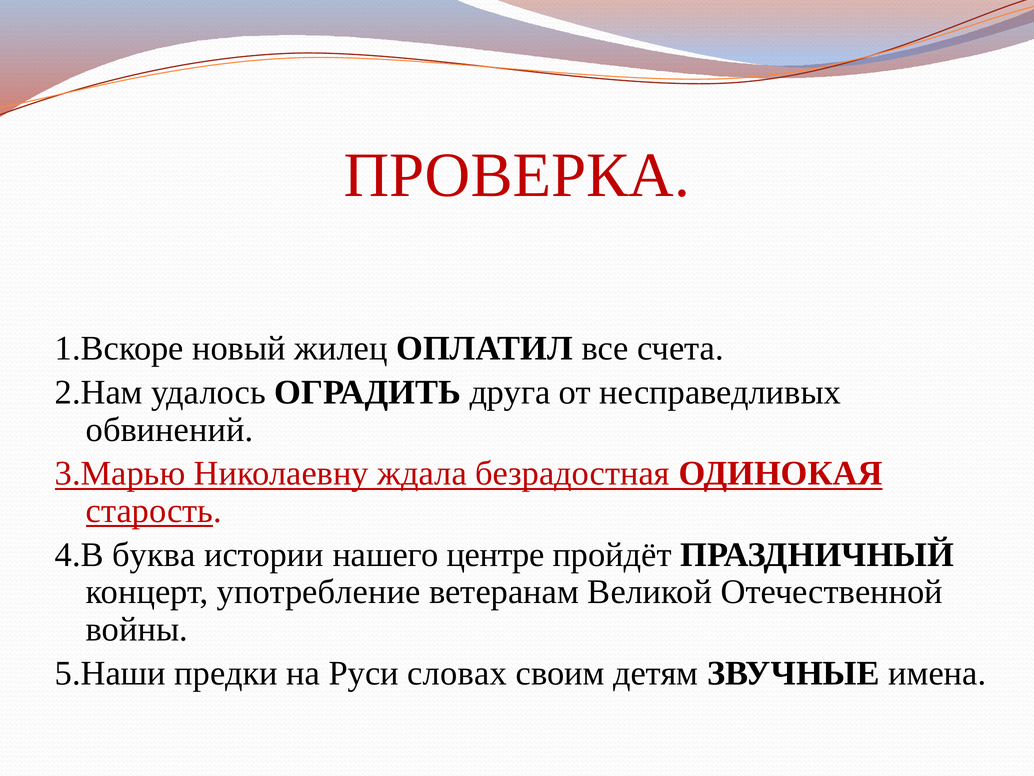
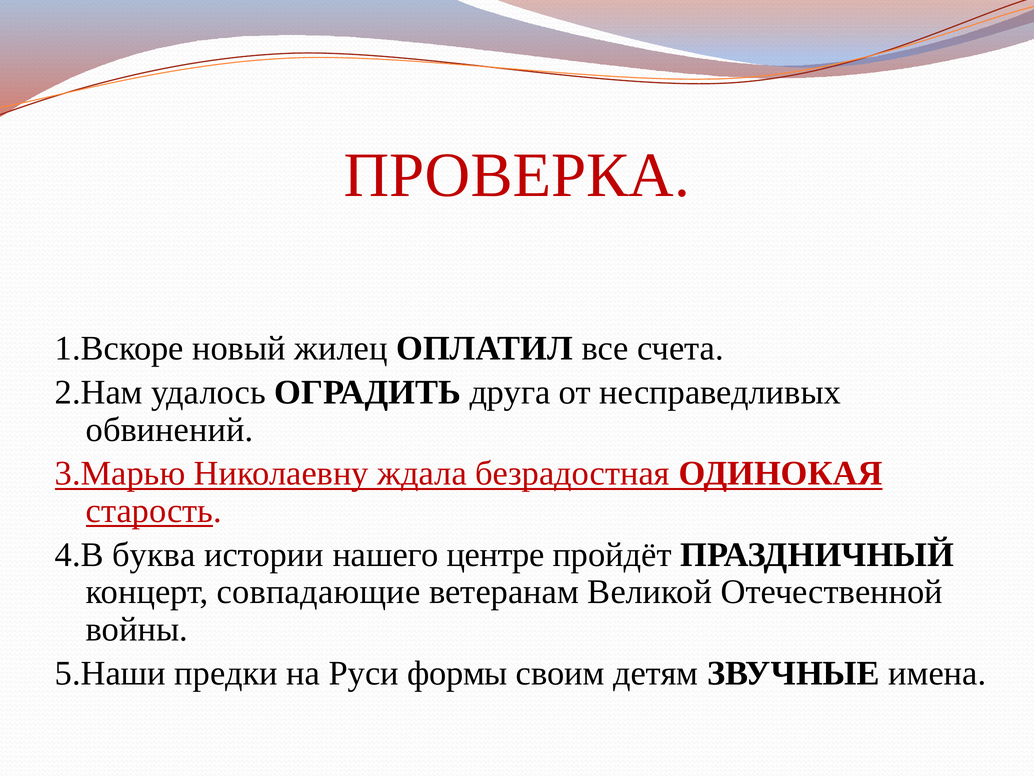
употребление: употребление -> совпадающие (319, 592)
словах: словах -> формы (457, 673)
